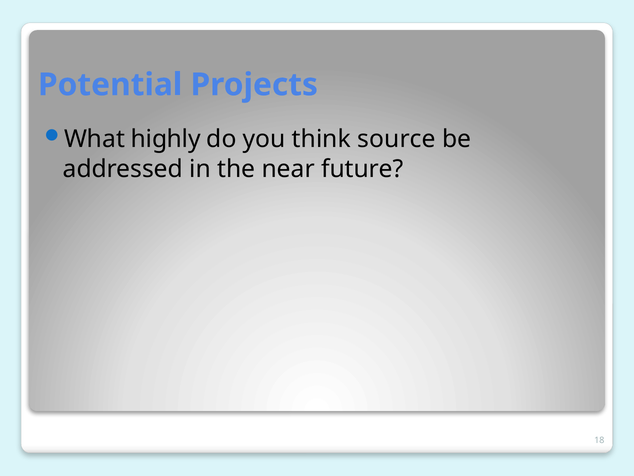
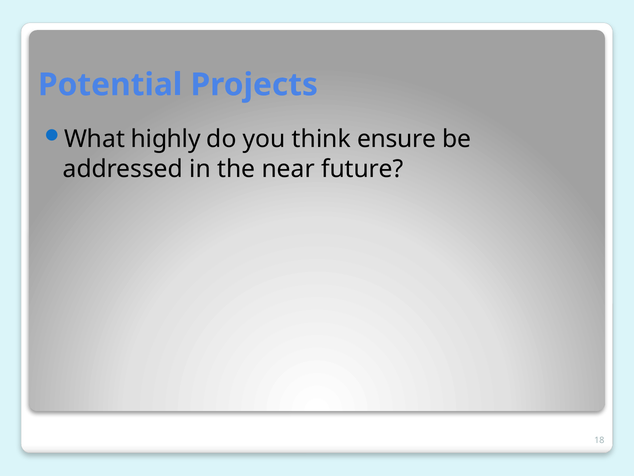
source: source -> ensure (397, 139)
